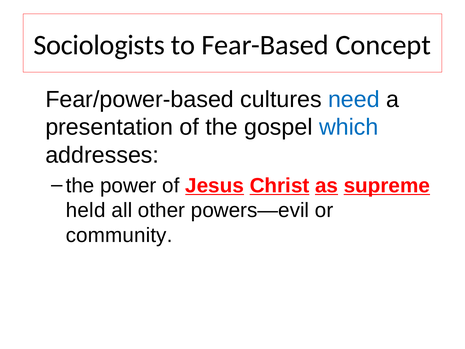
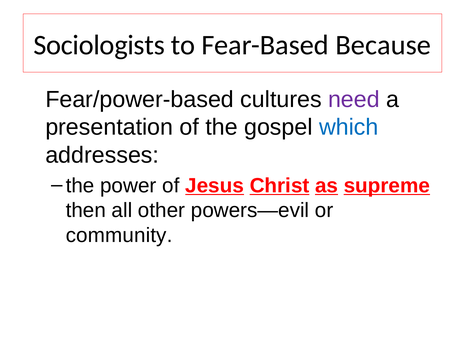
Concept: Concept -> Because (383, 45)
need colour: blue -> purple (354, 99)
held: held -> then (86, 210)
